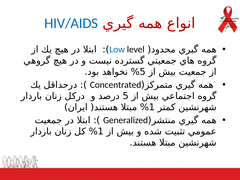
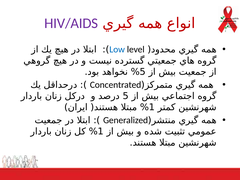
HIV/AIDS colour: blue -> purple (71, 23)
